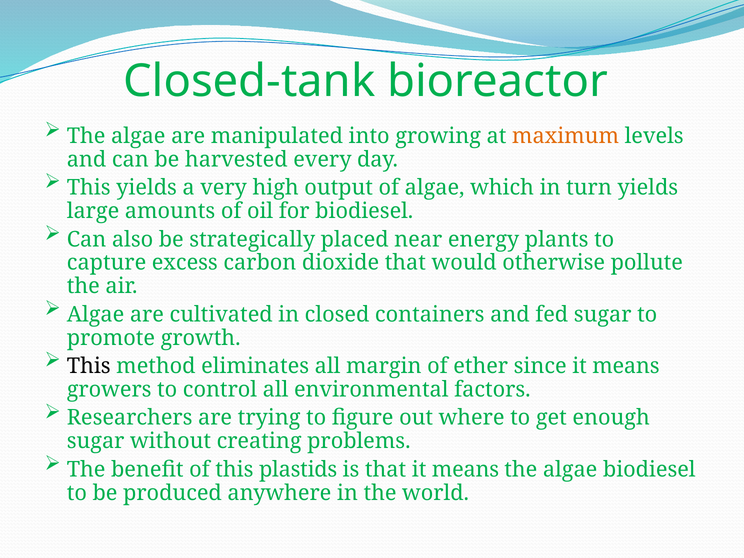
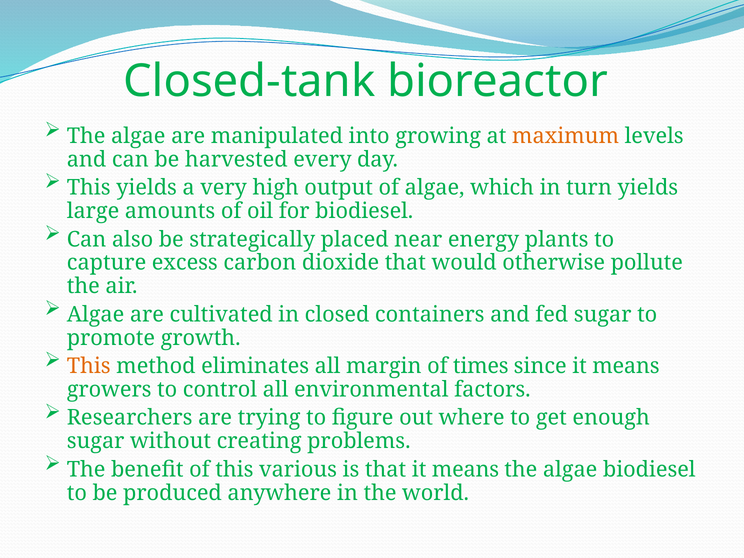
This colour: black -> orange (89, 366)
ether: ether -> times (481, 366)
plastids: plastids -> various (298, 469)
